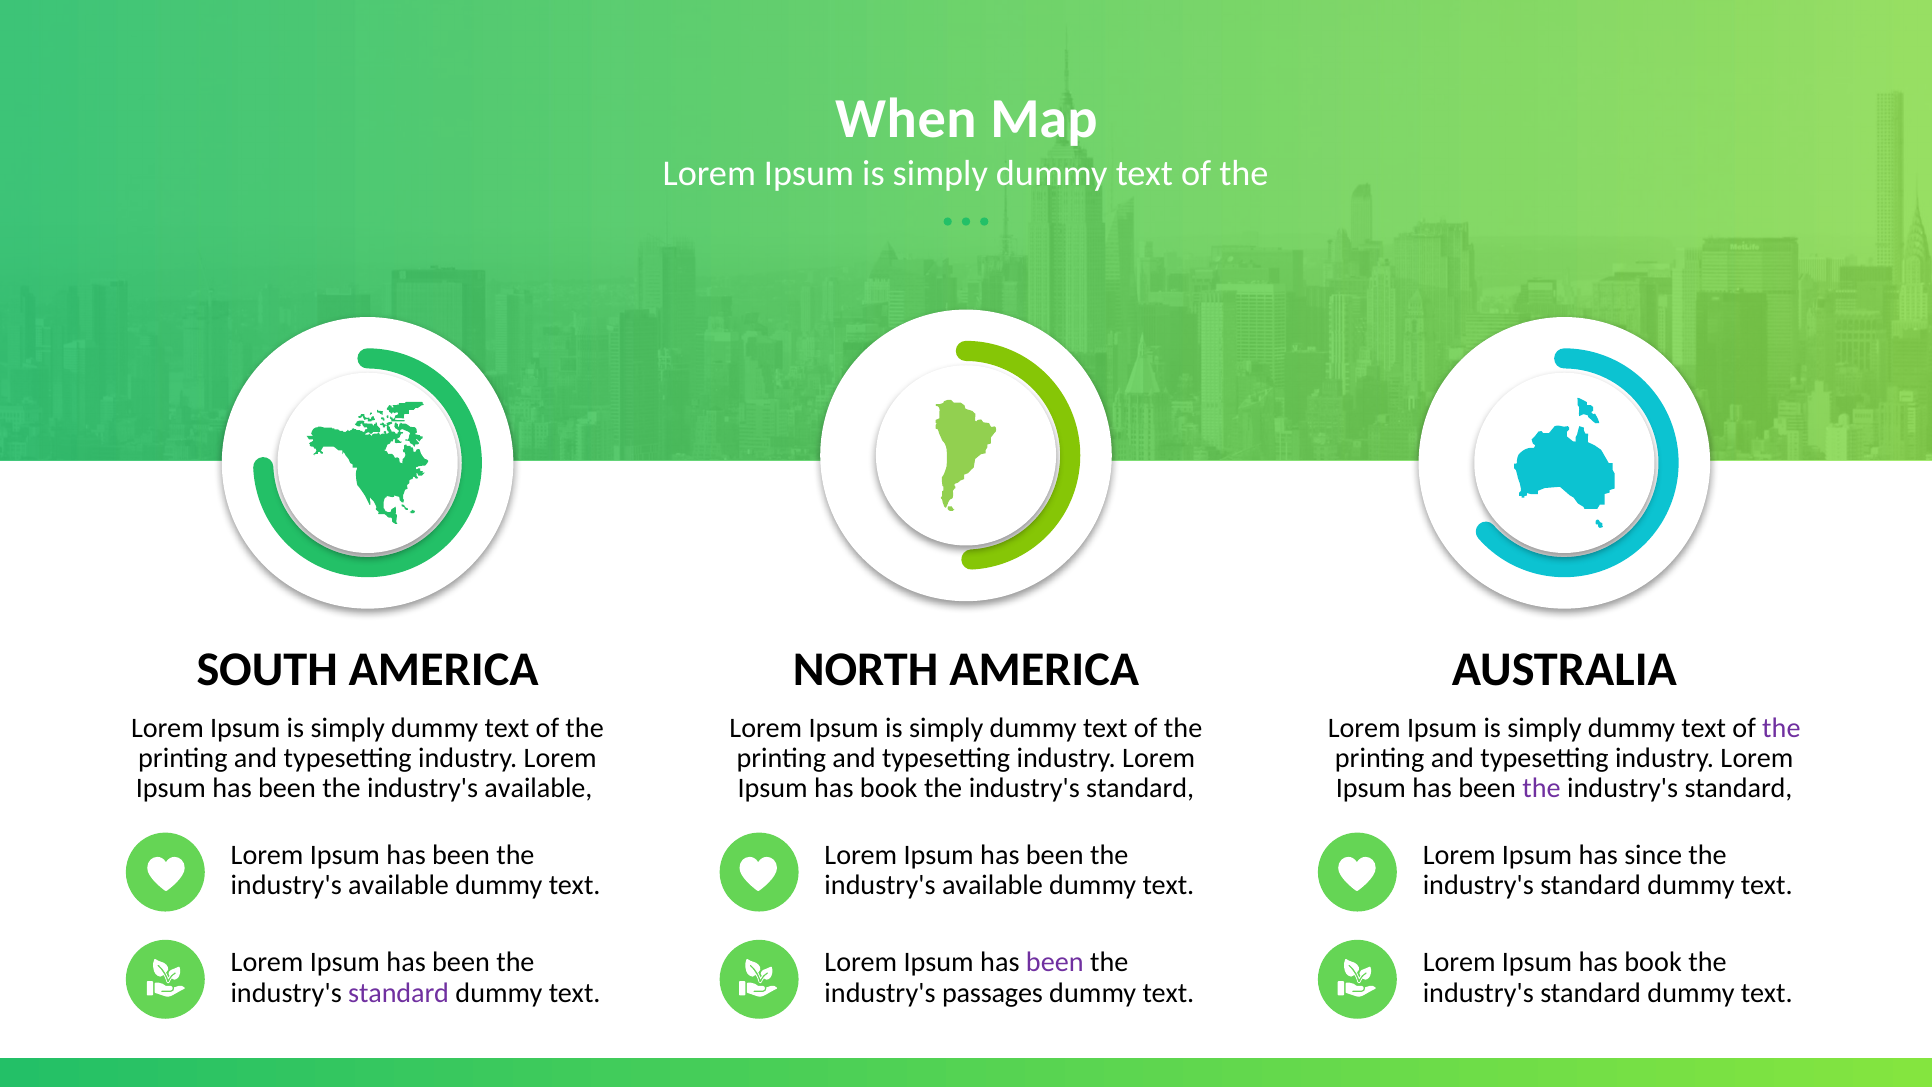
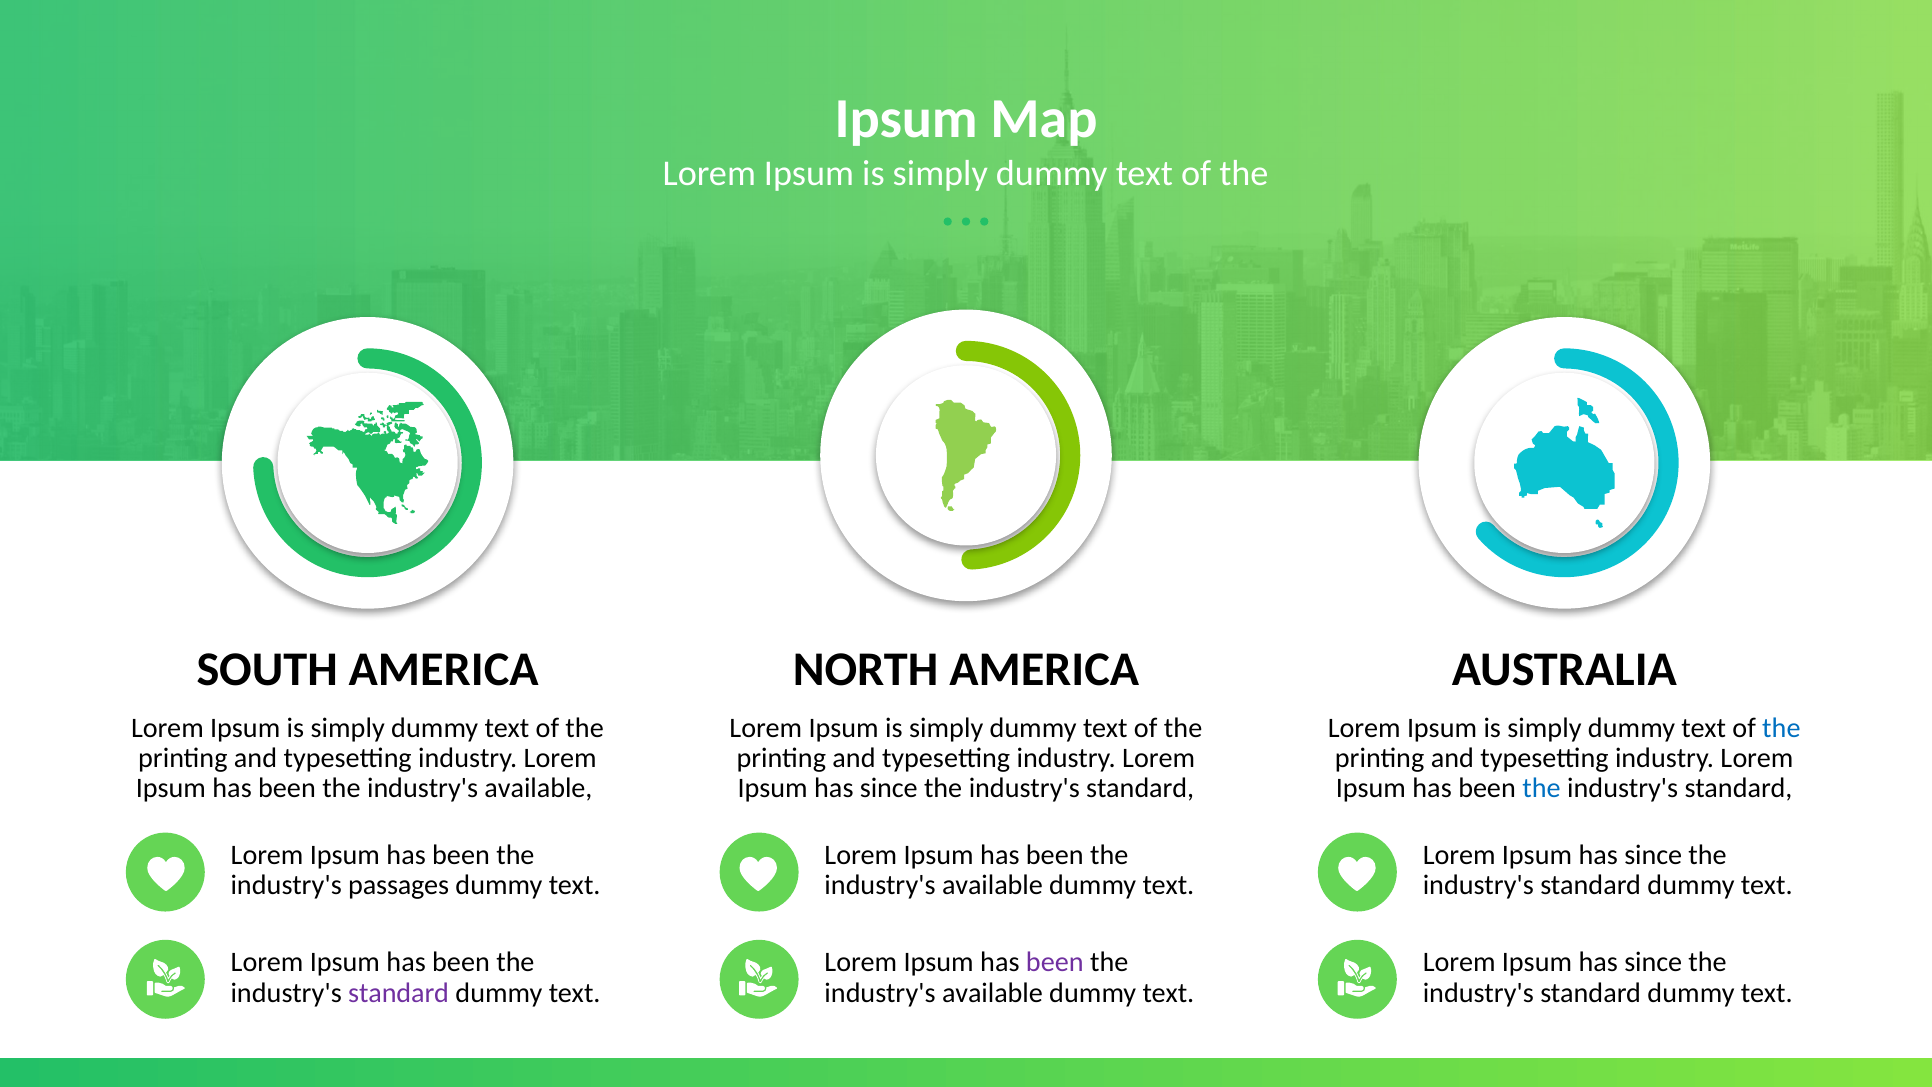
When: When -> Ipsum (906, 119)
the colour: purple -> blue (1781, 728)
book: book -> since (889, 788)
the colour: purple -> blue (1542, 788)
available: available -> passages (399, 885)
book: book -> since (1653, 962)
passages: passages -> available (992, 993)
